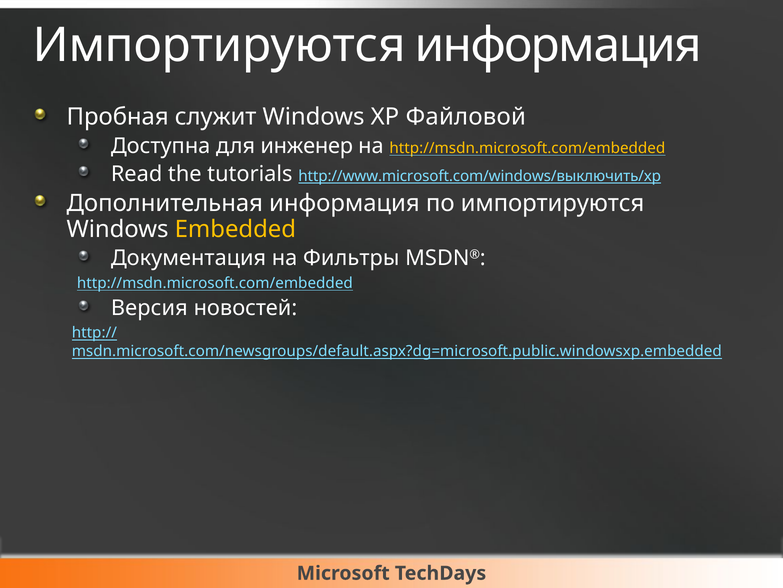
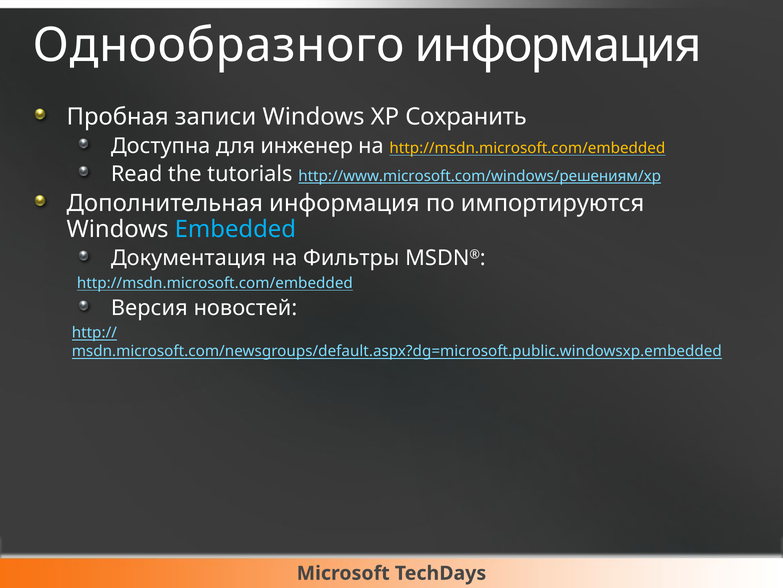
Импортируются: Импортируются -> Однообразного (219, 45)
служит: служит -> записи (216, 117)
Файловой: Файловой -> Сохранить (466, 117)
http://www.microsoft.com/windows/выключить/xp: http://www.microsoft.com/windows/выключить/xp -> http://www.microsoft.com/windows/решениям/xp (480, 176)
Embedded colour: yellow -> light blue (235, 229)
